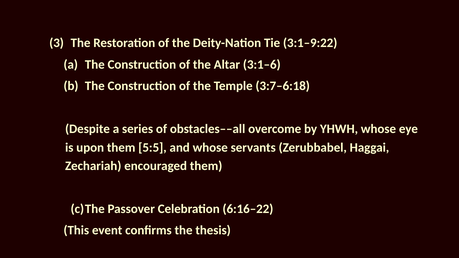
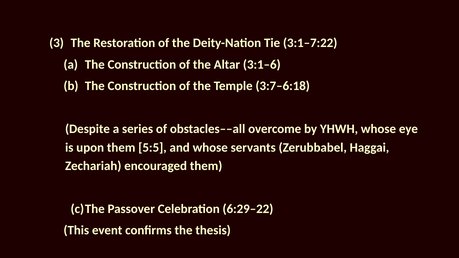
3:1–9:22: 3:1–9:22 -> 3:1–7:22 (310, 43)
6:16–22: 6:16–22 -> 6:29–22 (248, 209)
